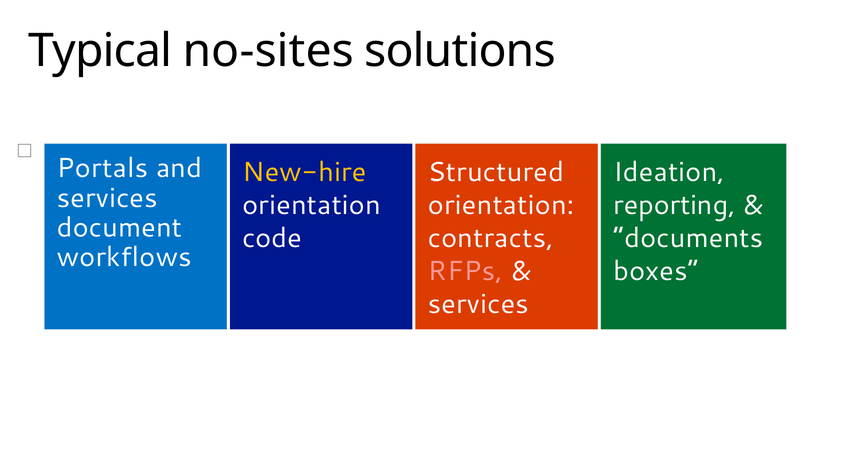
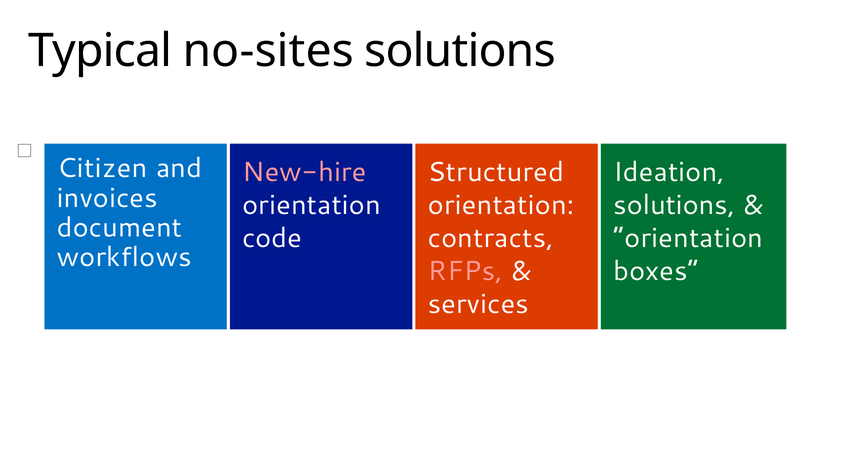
Portals: Portals -> Citizen (103, 168)
New-hire colour: yellow -> pink (304, 172)
services: services -> invoices (107, 198)
reporting: reporting -> solutions (674, 205)
documents: documents -> orientation (688, 238)
